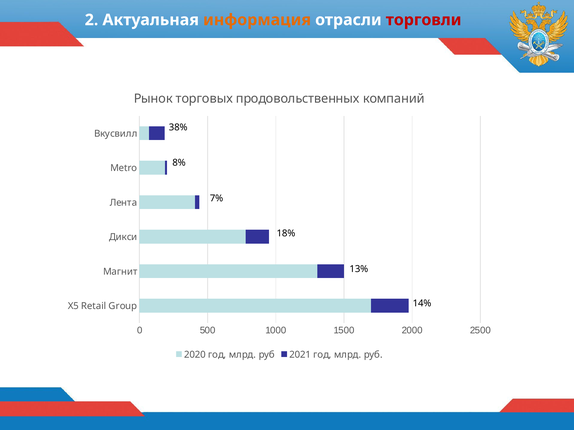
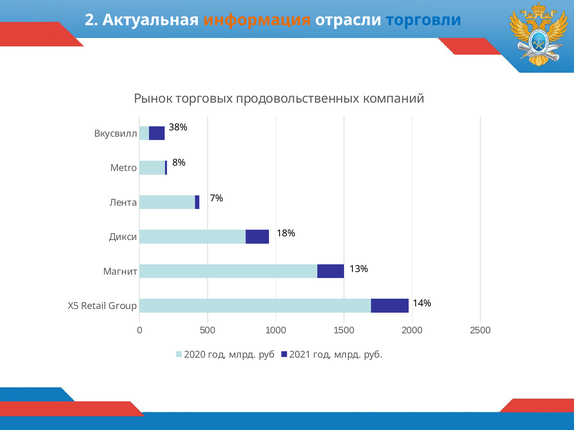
торговли colour: red -> blue (424, 20)
